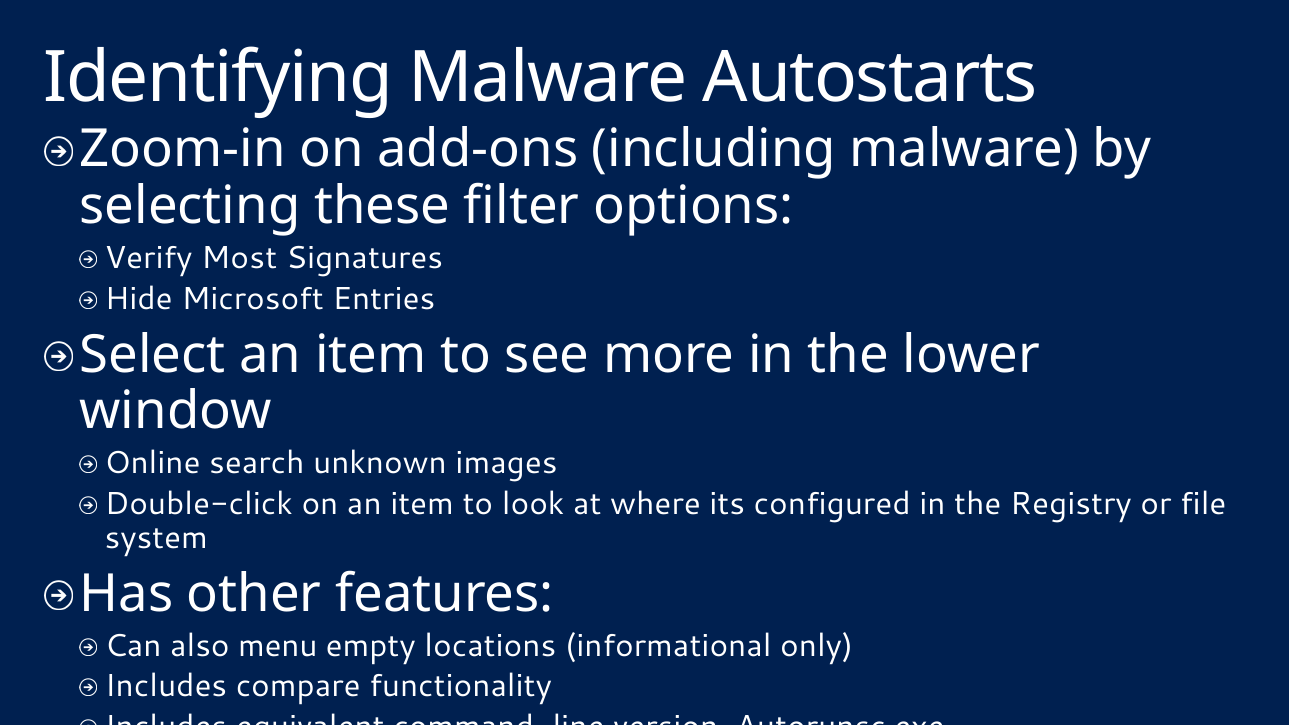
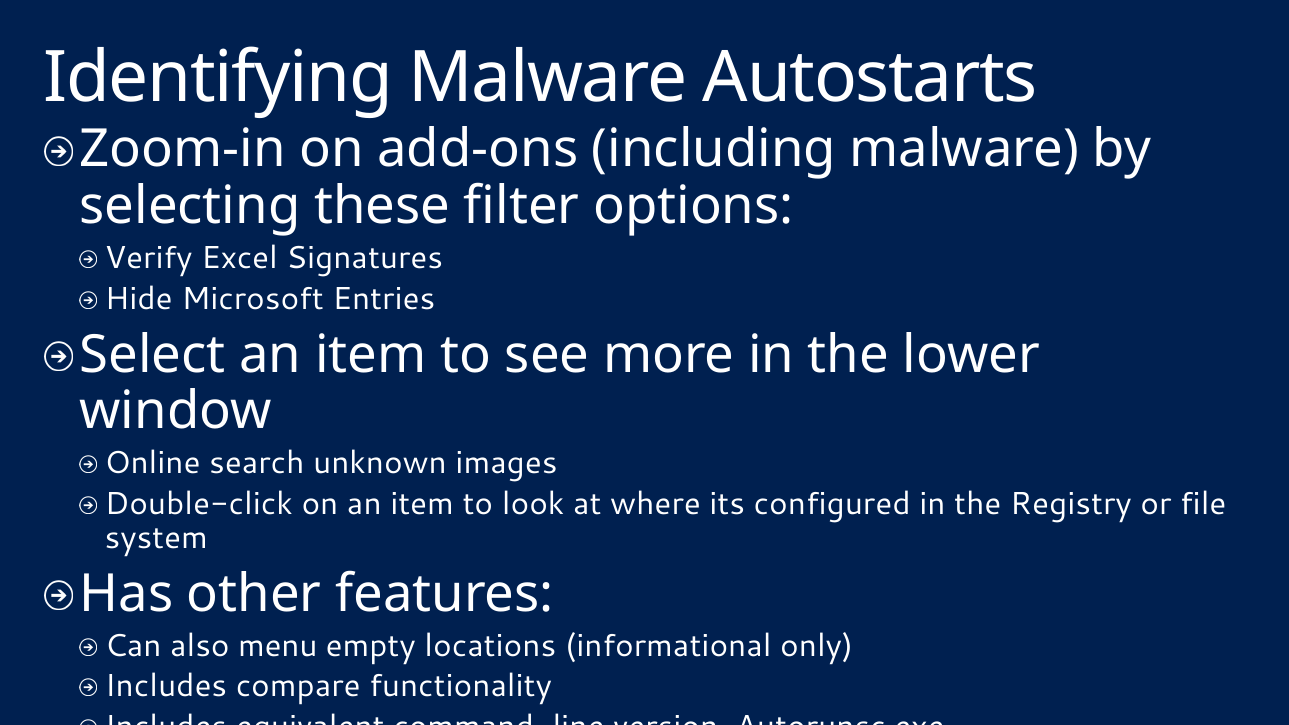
Most: Most -> Excel (239, 258)
